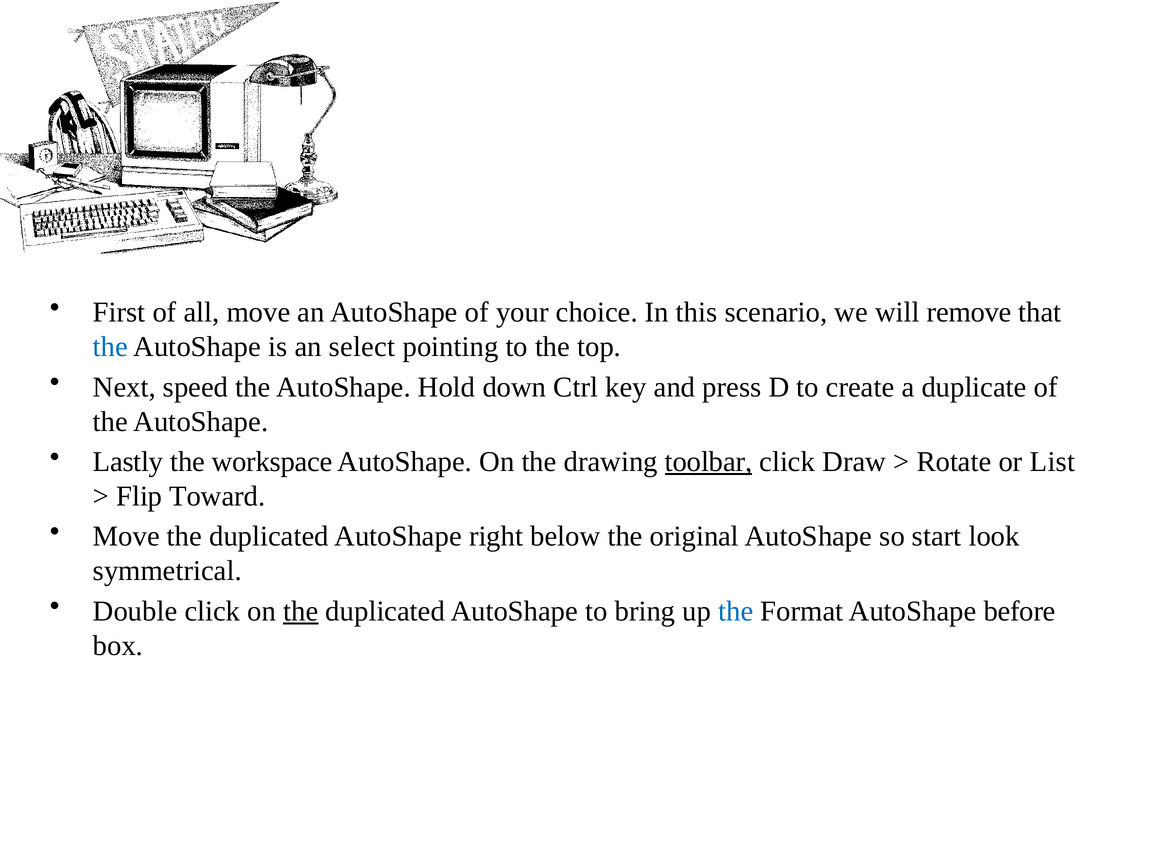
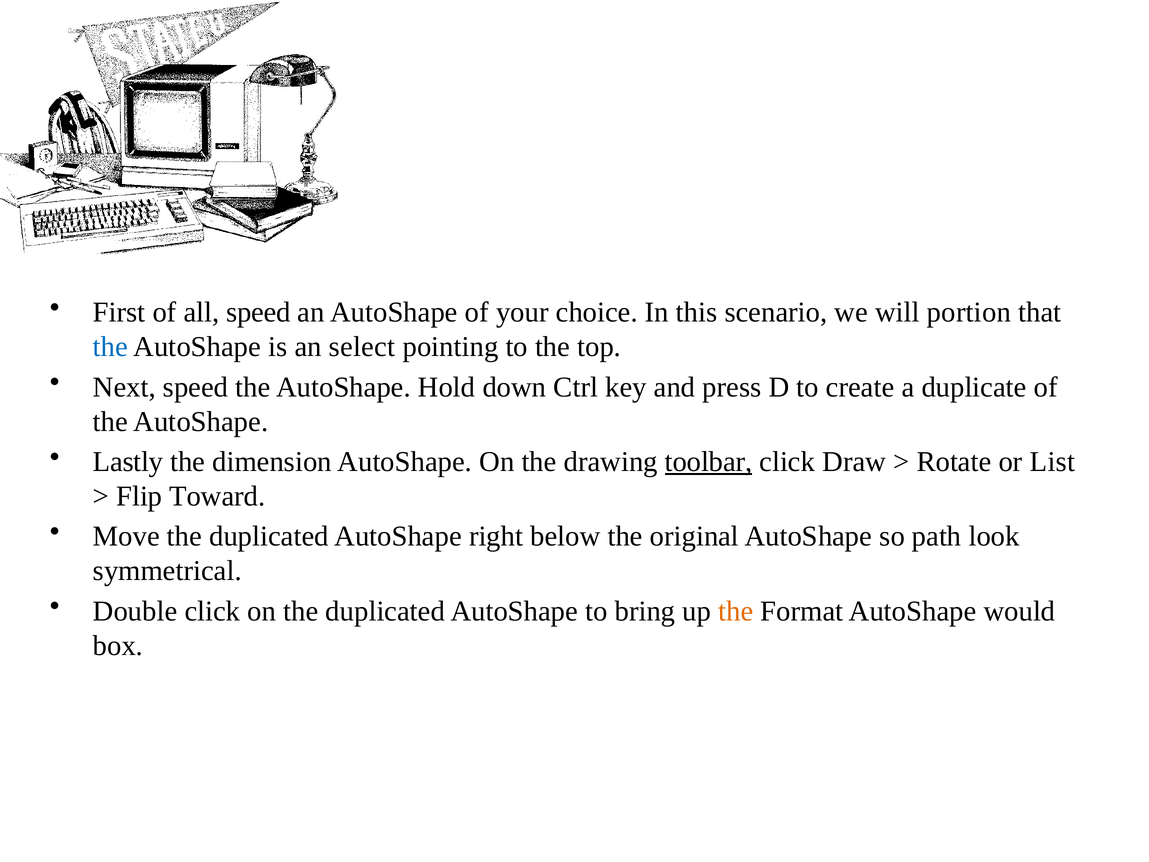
all move: move -> speed (259, 312)
remove: remove -> portion (969, 312)
workspace: workspace -> dimension (272, 462)
start: start -> path (937, 536)
the underline: present -> none (301, 611)
the colour: blue -> orange (736, 611)
before: before -> would (1019, 611)
